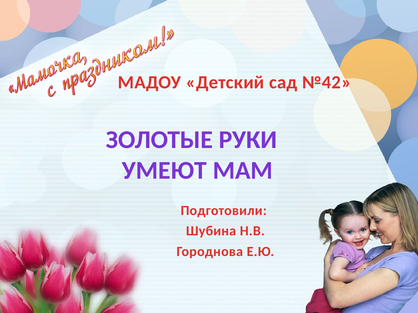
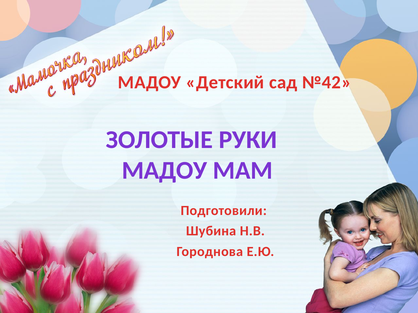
УМЕЮТ: УМЕЮТ -> МАДОУ (165, 171)
